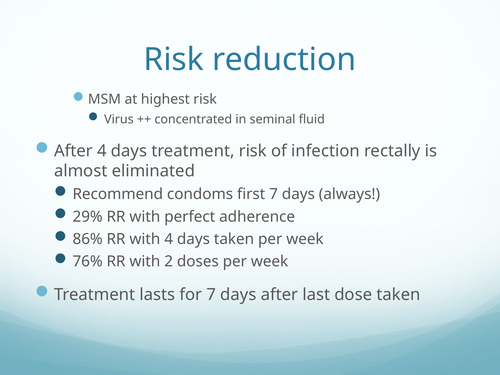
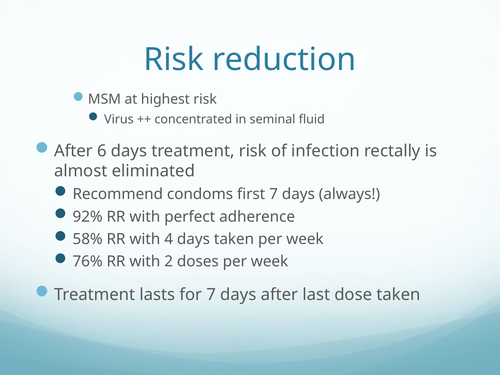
After 4: 4 -> 6 (102, 151)
29%: 29% -> 92% (88, 217)
86%: 86% -> 58% (88, 239)
